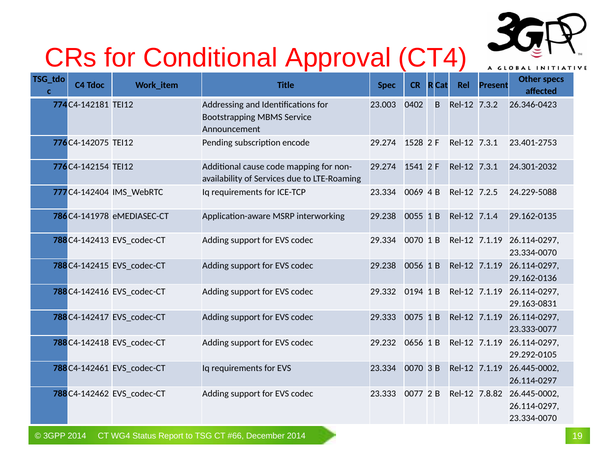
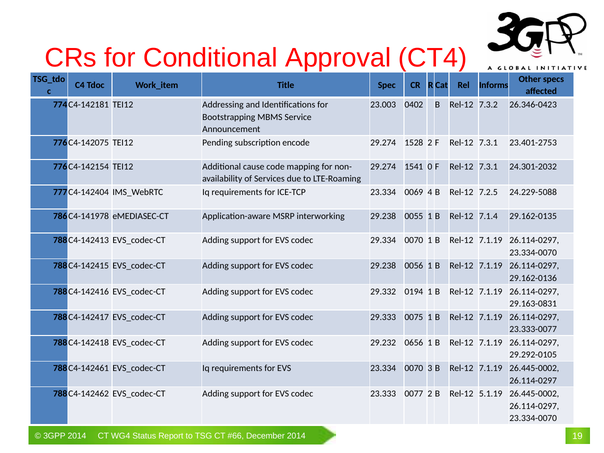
Present: Present -> Informs (494, 85)
1541 2: 2 -> 0 (430, 167)
7.8.82: 7.8.82 -> 5.1.19 (491, 394)
